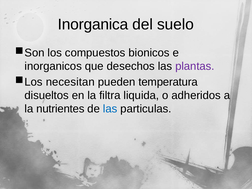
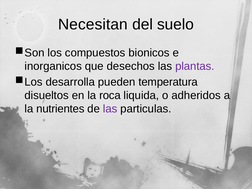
Inorganica: Inorganica -> Necesitan (93, 24)
necesitan: necesitan -> desarrolla (70, 82)
filtra: filtra -> roca (110, 95)
las colour: blue -> purple (110, 109)
